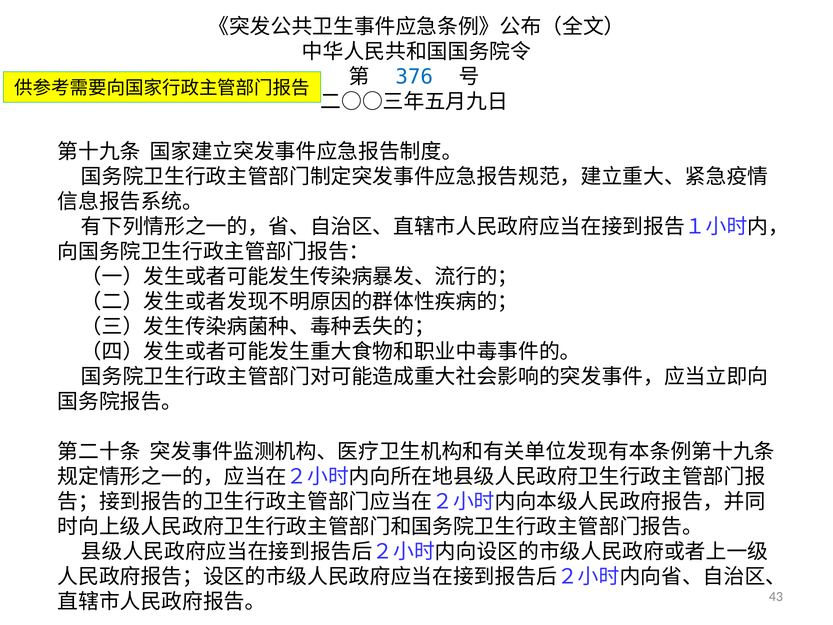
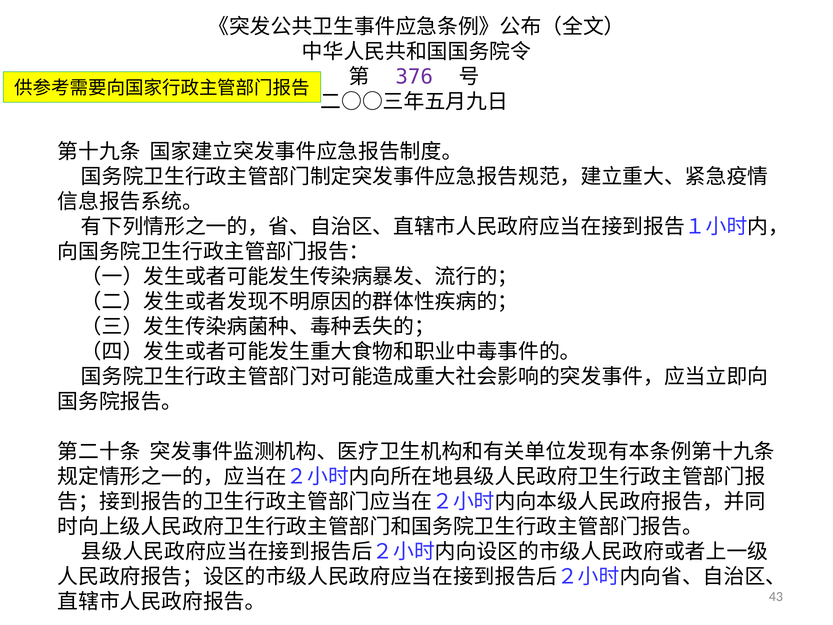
376 colour: blue -> purple (414, 77)
